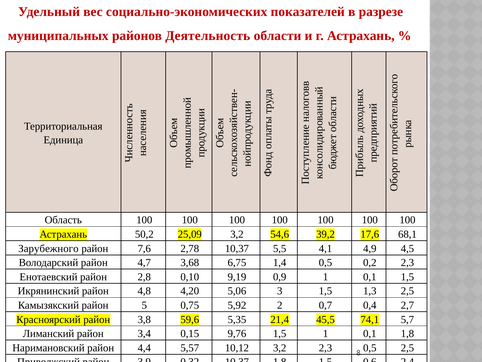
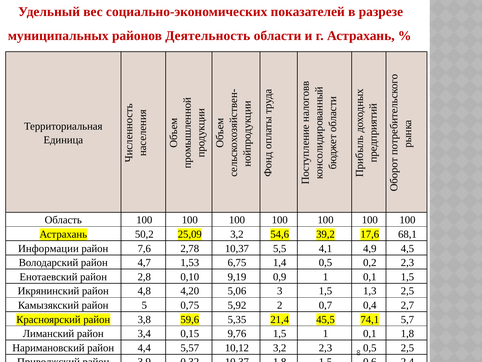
Зарубежного: Зарубежного -> Информации (48, 248)
3,68: 3,68 -> 1,53 (190, 262)
